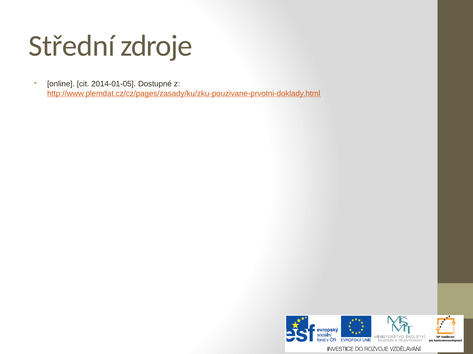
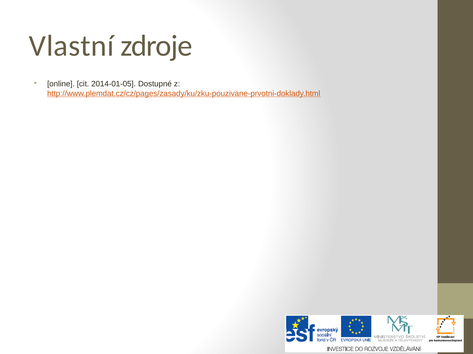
Střední: Střední -> Vlastní (71, 46)
